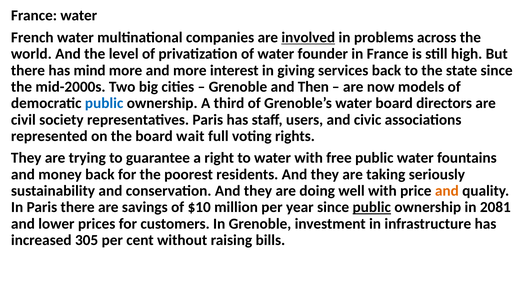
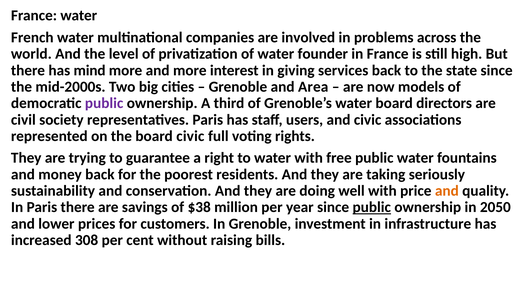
involved underline: present -> none (308, 37)
Then: Then -> Area (313, 87)
public colour: blue -> purple (104, 103)
board wait: wait -> civic (190, 136)
$10: $10 -> $38 (199, 207)
2081: 2081 -> 2050 (495, 207)
305: 305 -> 308 (87, 240)
